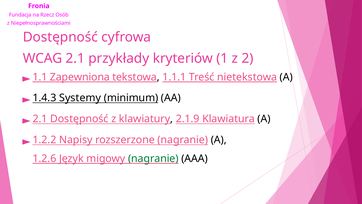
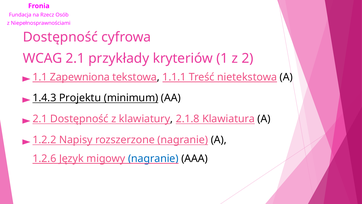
Systemy: Systemy -> Projektu (80, 98)
2.1.9: 2.1.9 -> 2.1.8 (188, 119)
nagranie colour: green -> blue (153, 158)
